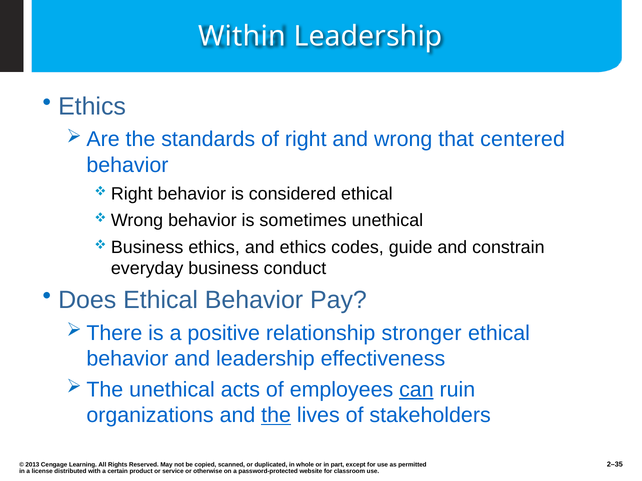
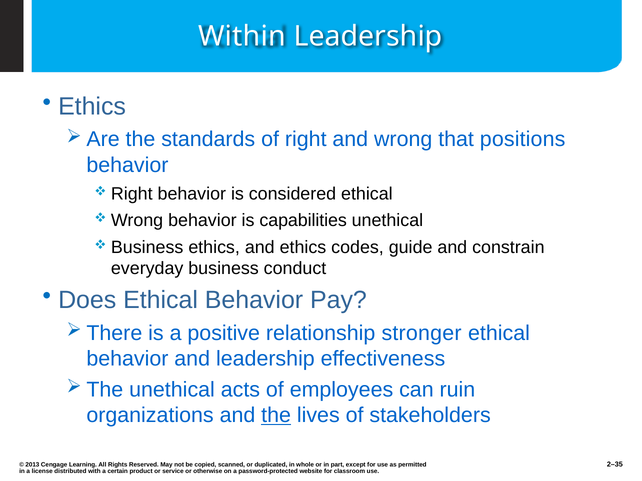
centered: centered -> positions (523, 140)
sometimes: sometimes -> capabilities (303, 221)
can underline: present -> none (416, 390)
